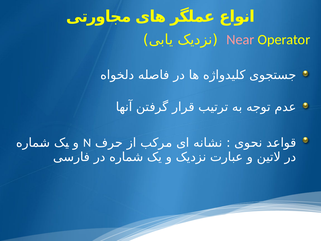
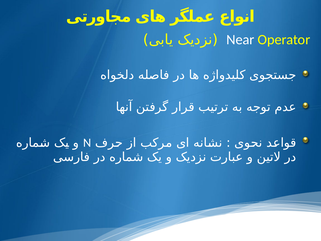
Near colour: pink -> white (240, 40)
